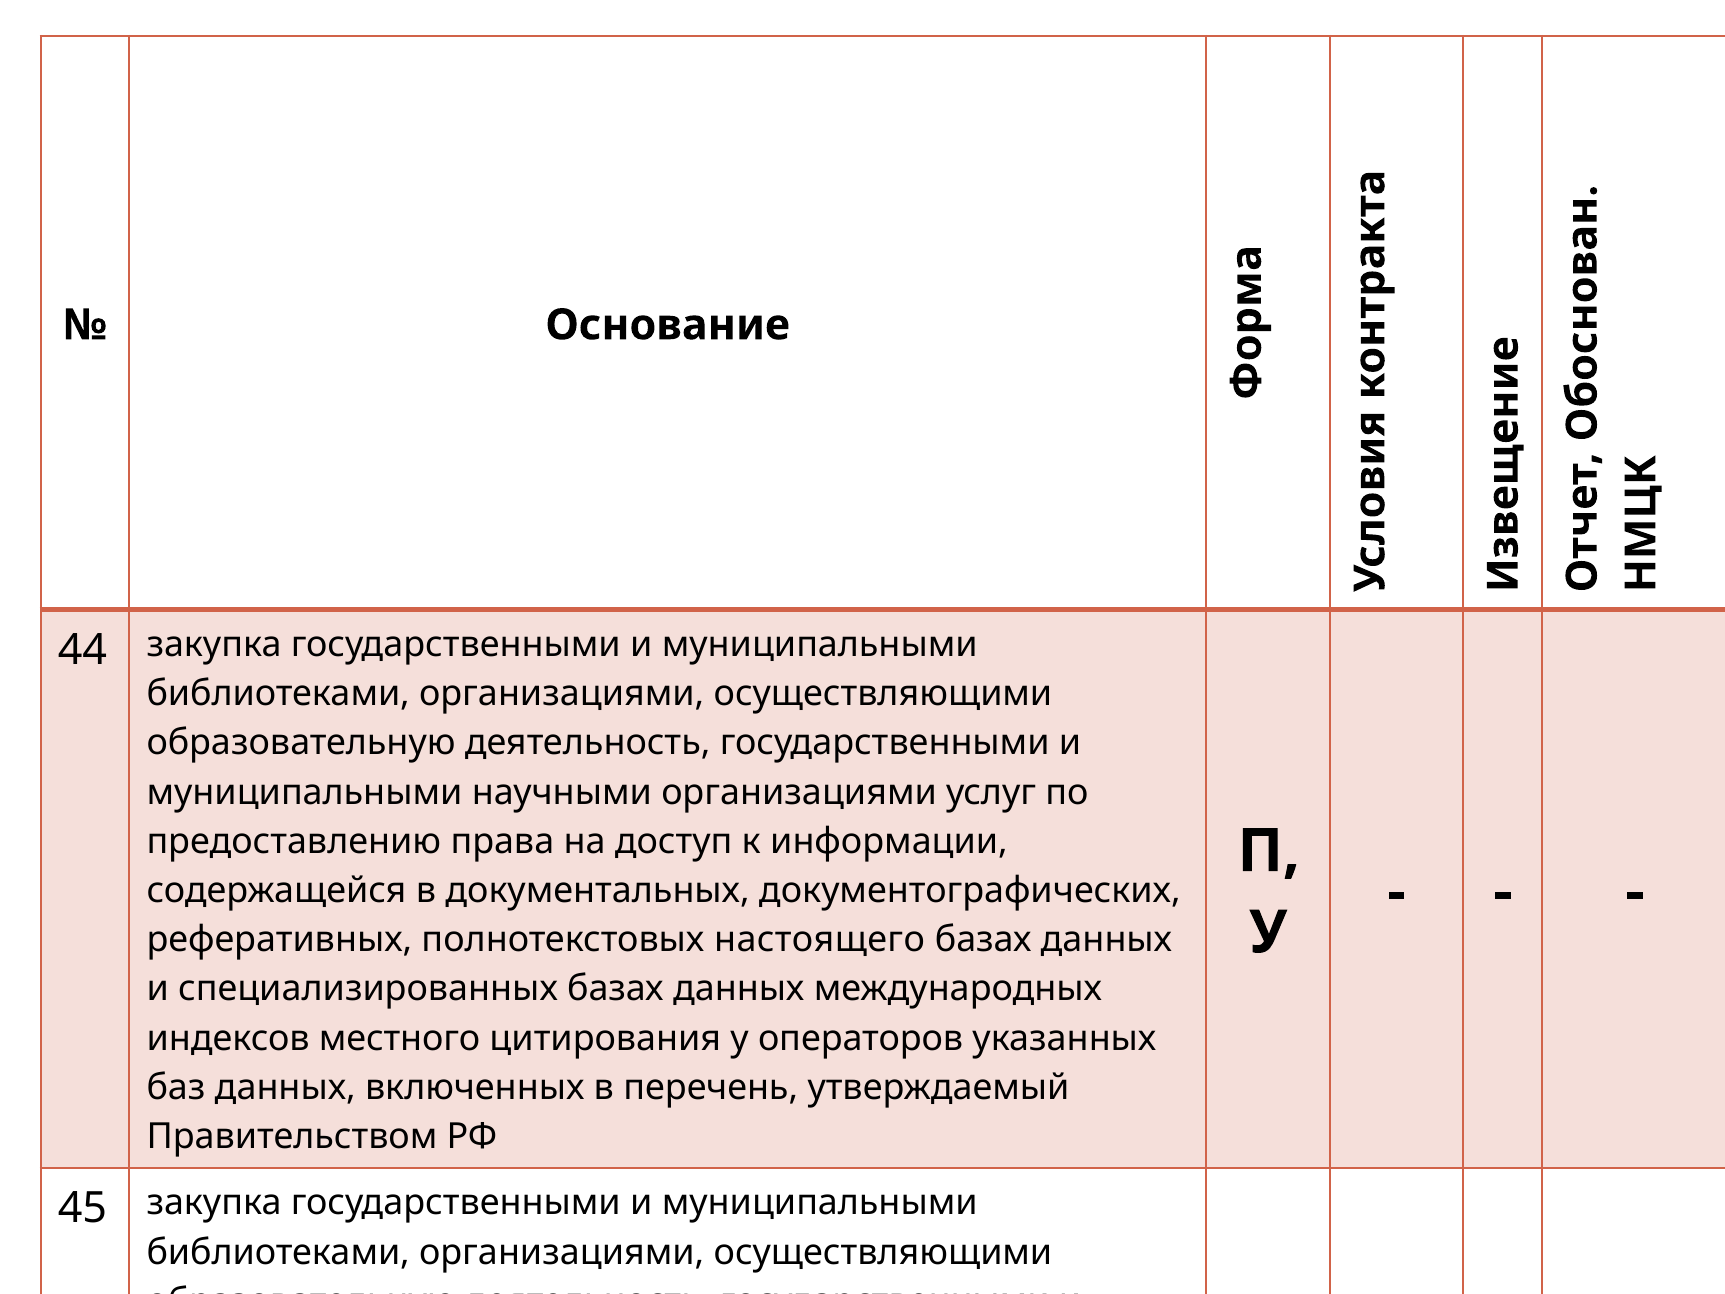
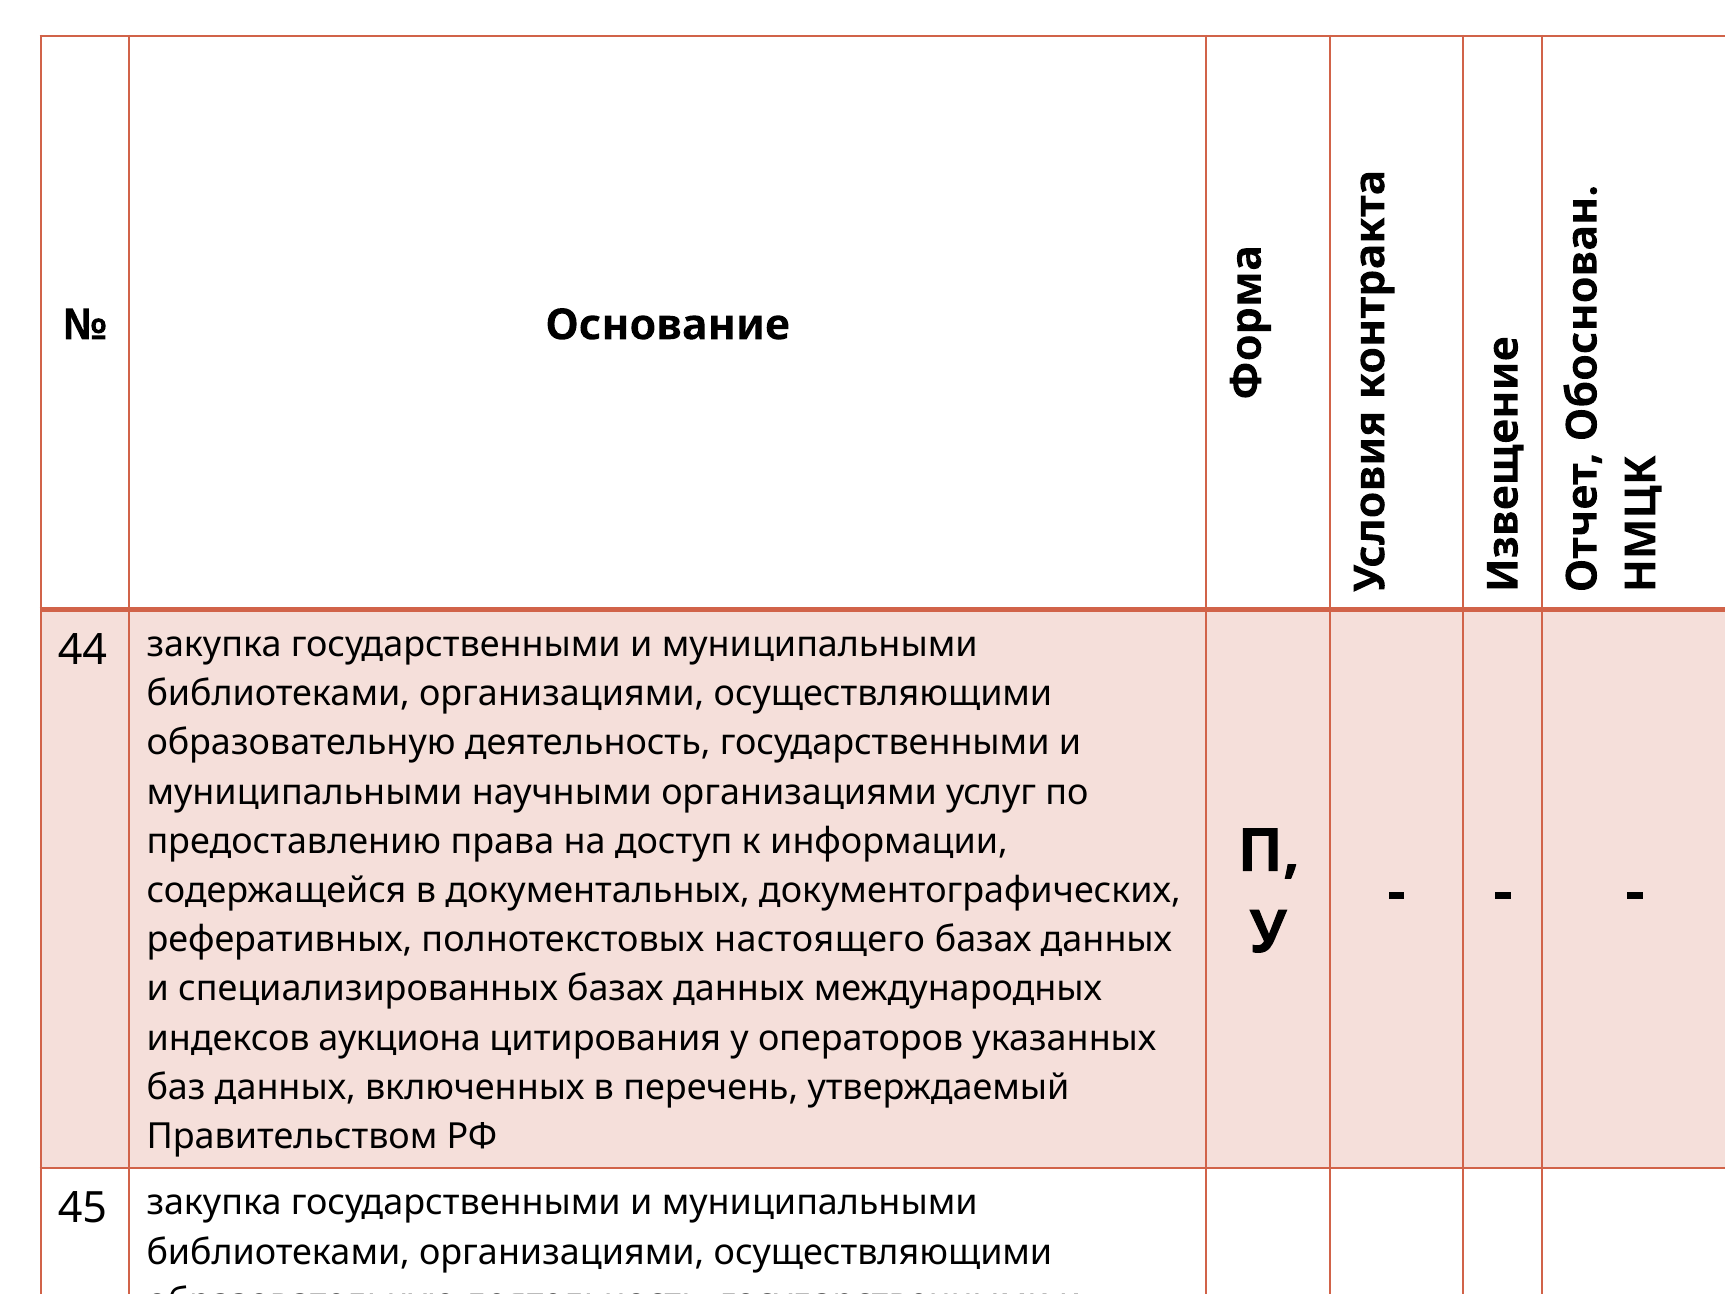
местного: местного -> аукциона (400, 1038)
